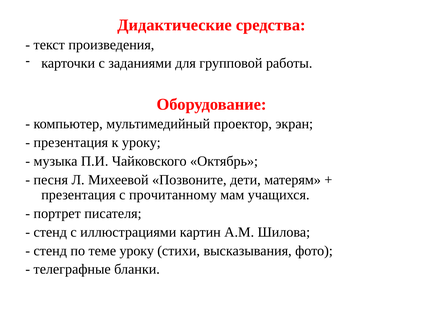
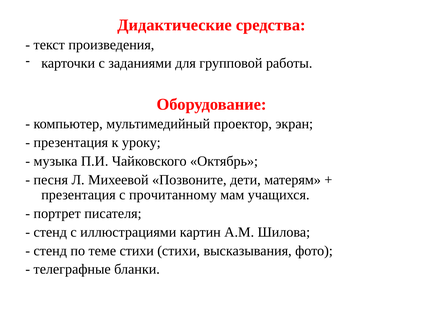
теме уроку: уроку -> стихи (137, 251)
